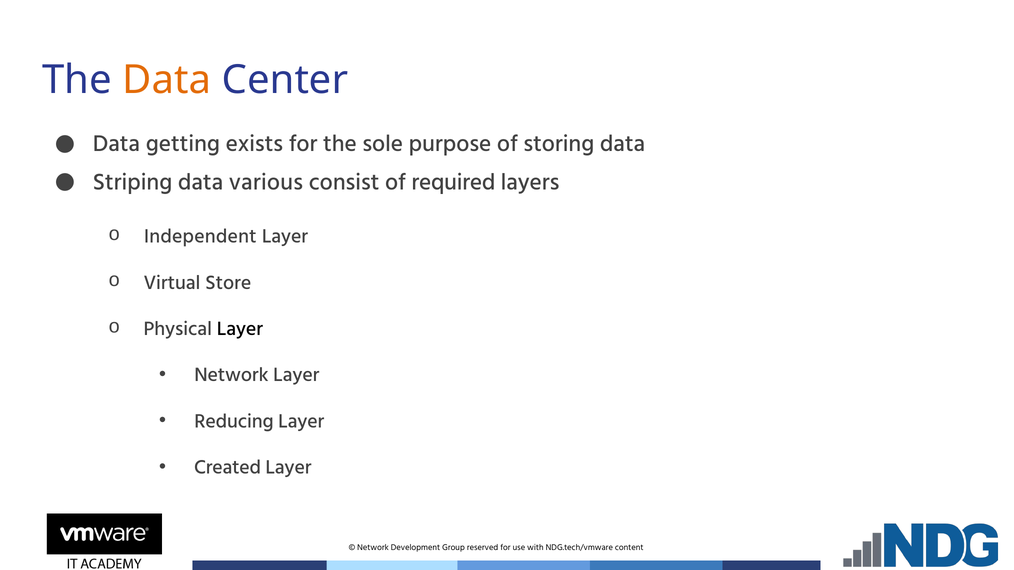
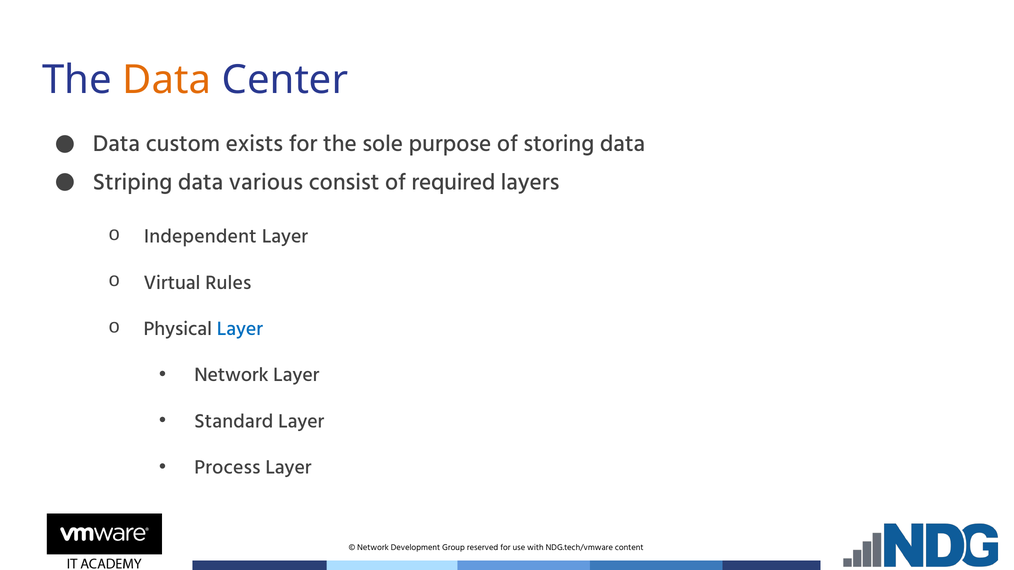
getting: getting -> custom (183, 144)
Store: Store -> Rules (228, 283)
Layer colour: black -> blue (240, 329)
Reducing: Reducing -> Standard (234, 421)
Created: Created -> Process (227, 467)
